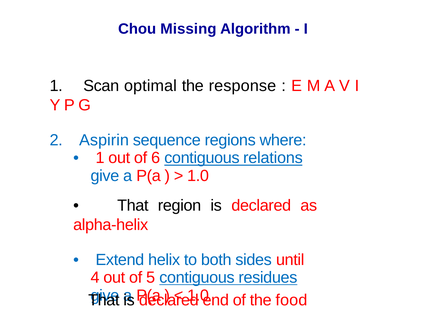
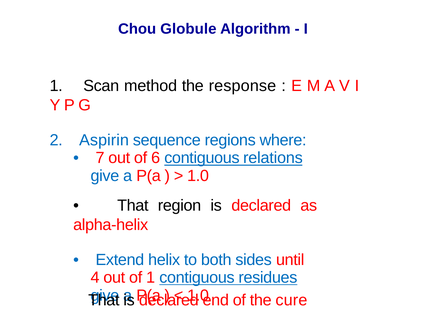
Missing: Missing -> Globule (188, 29)
optimal: optimal -> method (151, 86)
1: 1 -> 7 (100, 158)
of 5: 5 -> 1 (151, 278)
food: food -> cure (291, 300)
